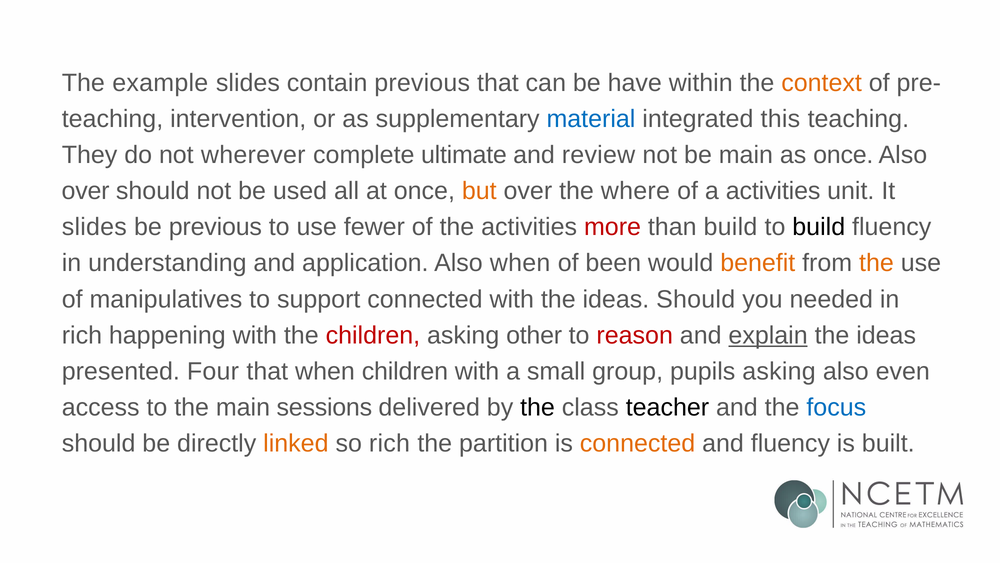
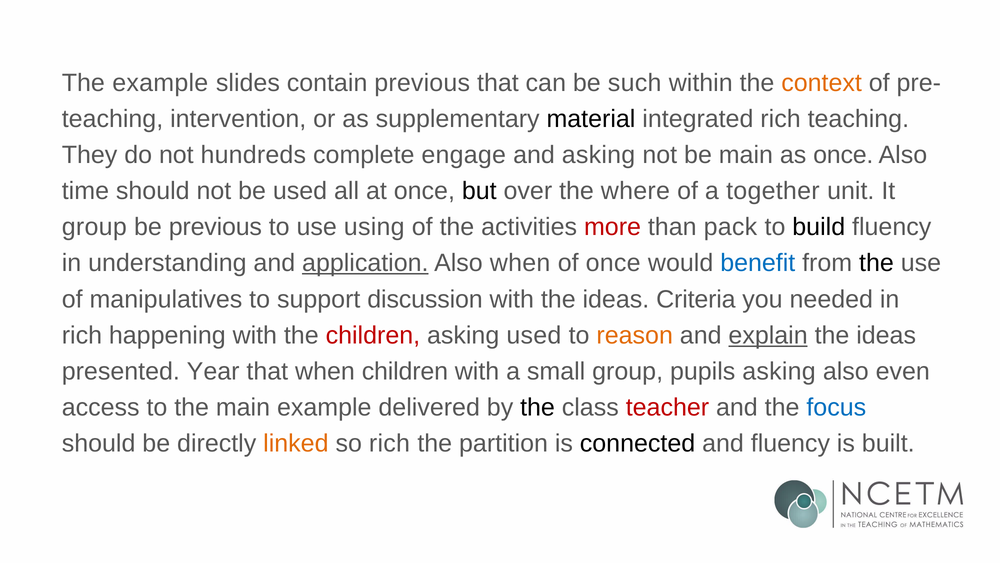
have: have -> such (635, 83)
material colour: blue -> black (591, 119)
integrated this: this -> rich (781, 119)
wherever: wherever -> hundreds (253, 155)
ultimate: ultimate -> engage (464, 155)
and review: review -> asking (599, 155)
over: over -> time (85, 191)
but colour: orange -> black (479, 191)
a activities: activities -> together (773, 191)
slides: slides -> group (94, 227)
fewer: fewer -> using (374, 227)
than build: build -> pack (730, 227)
application underline: none -> present (365, 263)
of been: been -> once (613, 263)
benefit colour: orange -> blue (758, 263)
the colour: orange -> black (876, 263)
support connected: connected -> discussion (425, 299)
ideas Should: Should -> Criteria (696, 299)
asking other: other -> used (534, 335)
reason colour: red -> orange (635, 335)
Four: Four -> Year (213, 371)
main sessions: sessions -> example (324, 407)
teacher colour: black -> red (667, 407)
connected colour: orange -> black (638, 443)
